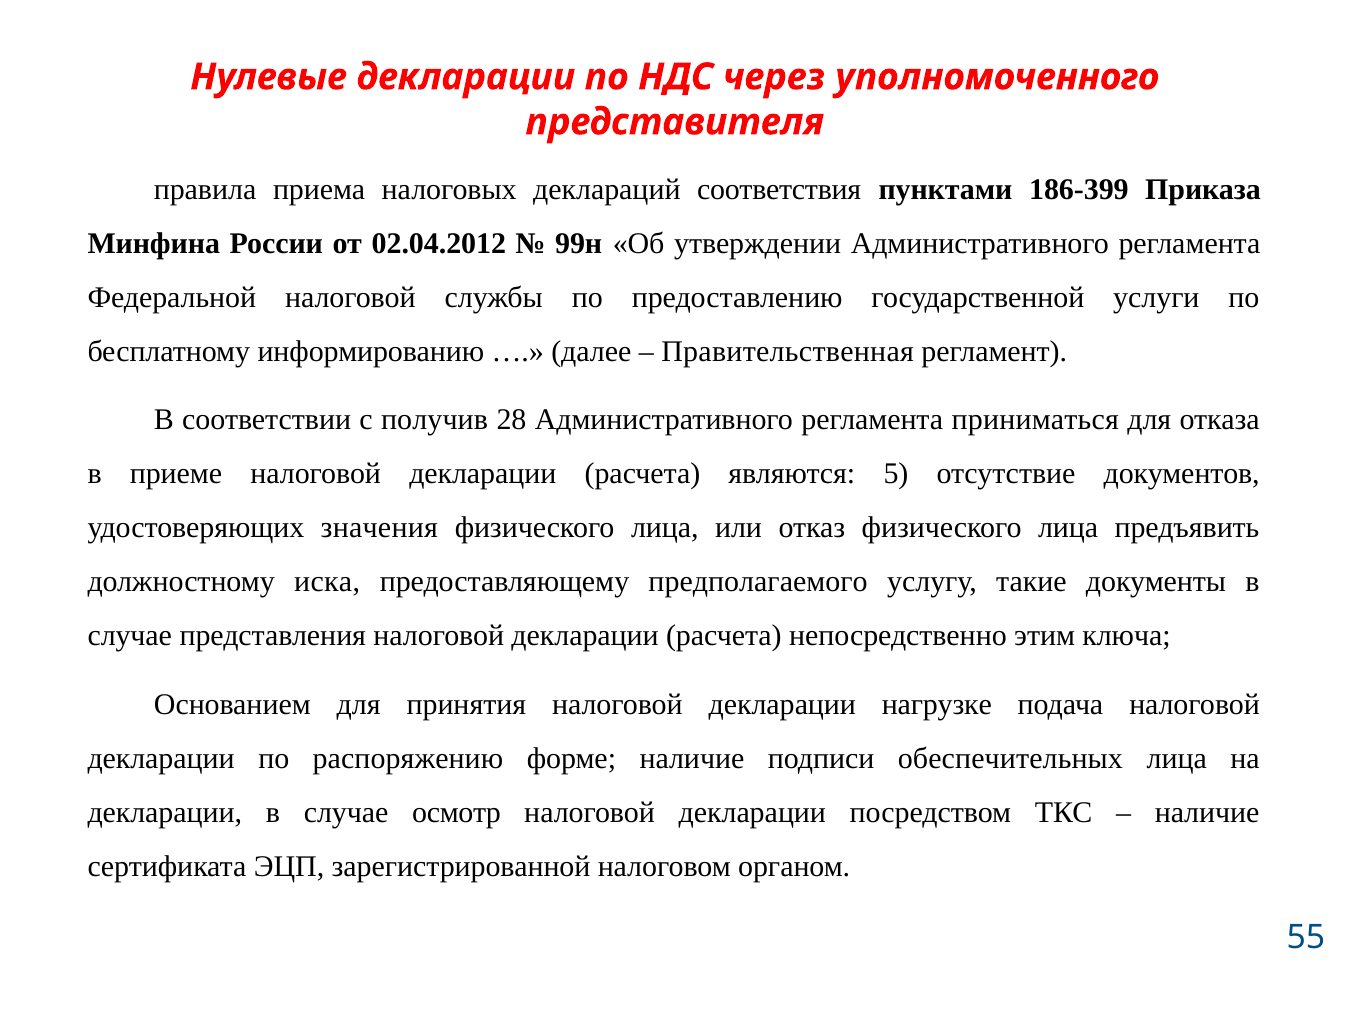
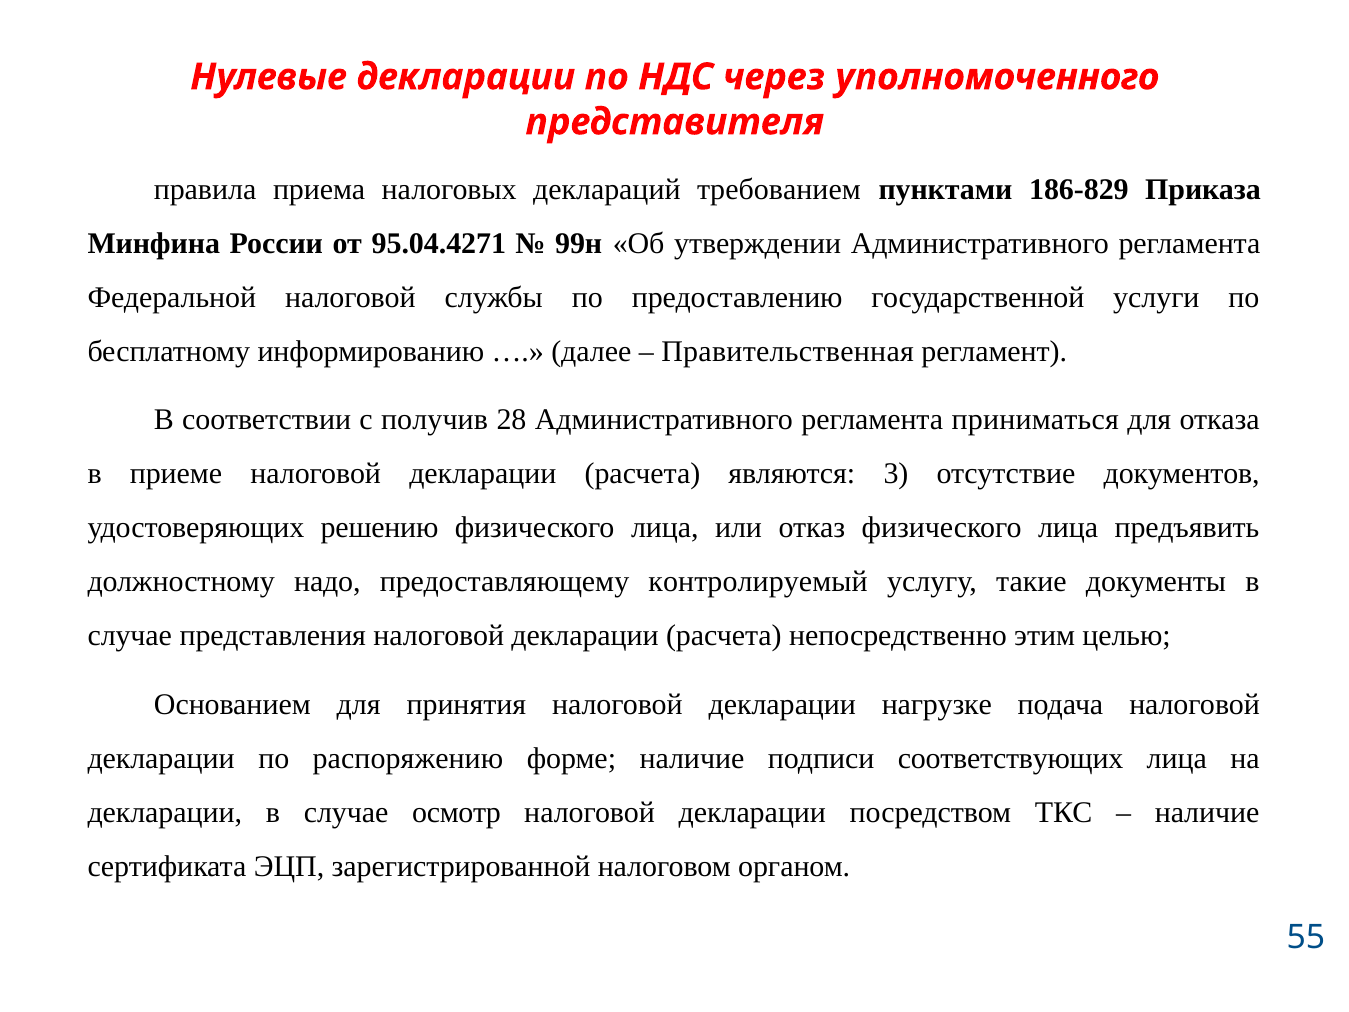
соответствия: соответствия -> требованием (779, 189)
186-399: 186-399 -> 186-829 (1079, 189)
02.04.2012: 02.04.2012 -> 95.04.4271 (439, 243)
5: 5 -> 3 (896, 474)
значения: значения -> решению (380, 528)
иска: иска -> надо (327, 582)
предполагаемого: предполагаемого -> контролируемый (758, 582)
ключа: ключа -> целью (1127, 636)
обеспечительных: обеспечительных -> соответствующих (1011, 758)
